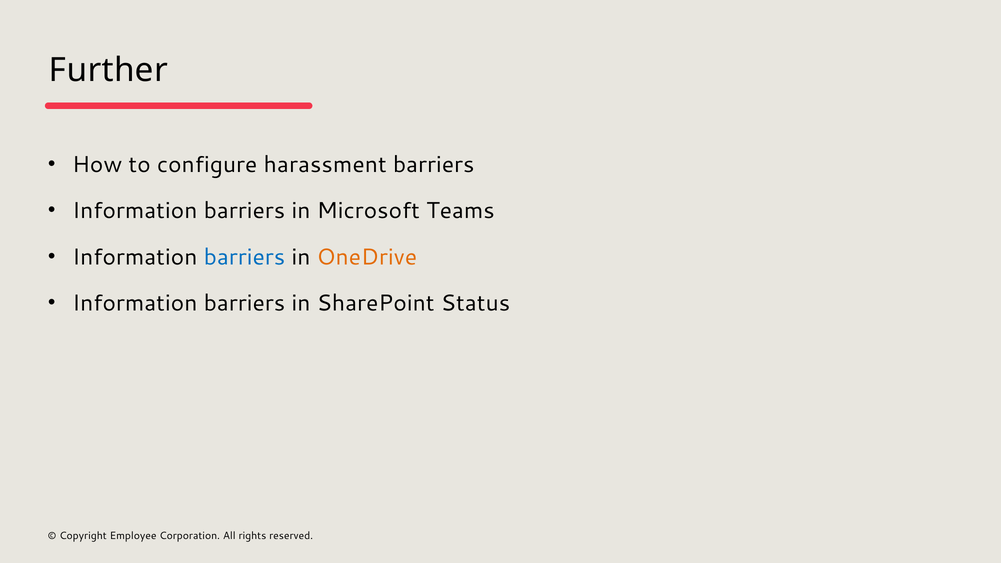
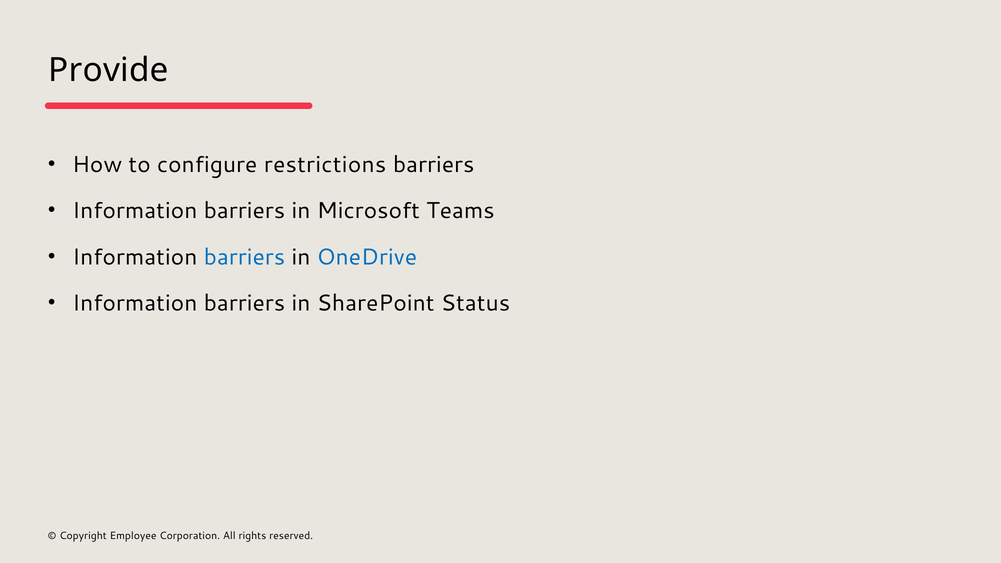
Further: Further -> Provide (108, 70)
harassment: harassment -> restrictions (325, 165)
OneDrive colour: orange -> blue (367, 257)
